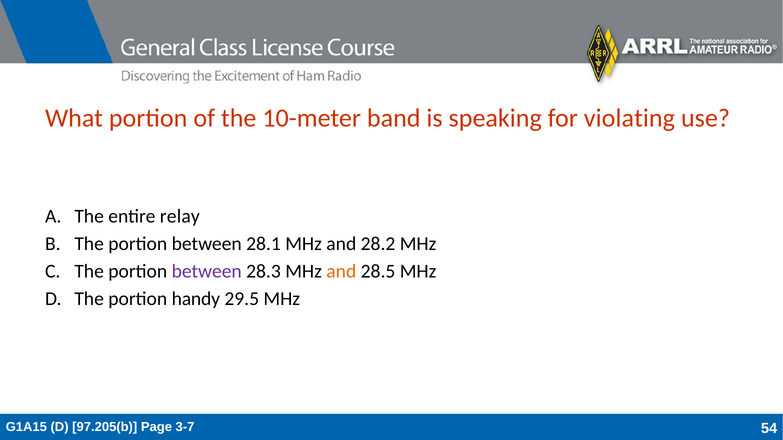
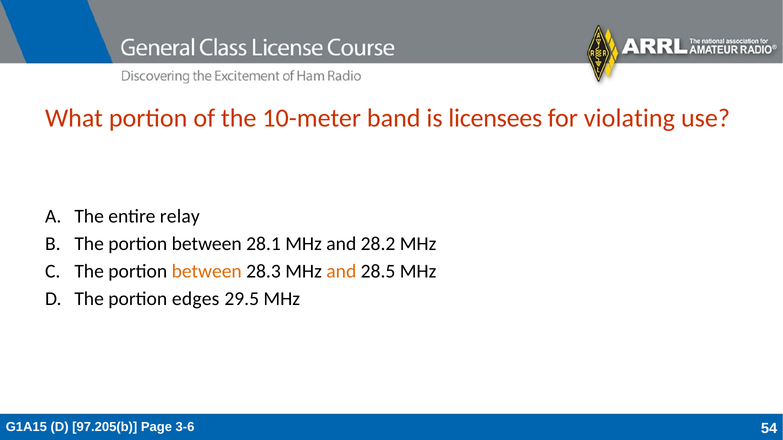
speaking: speaking -> licensees (495, 118)
between colour: purple -> orange (207, 271)
handy: handy -> edges (196, 299)
3-7: 3-7 -> 3-6 (185, 428)
